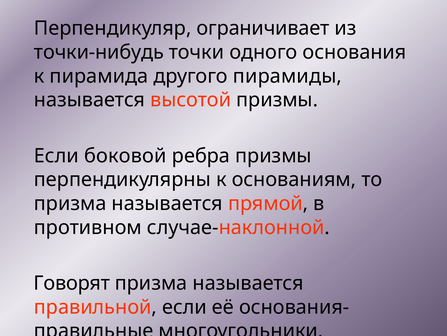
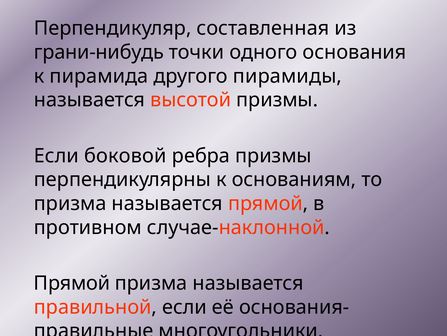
ограничивает: ограничивает -> составленная (263, 28)
точки-нибудь: точки-нибудь -> грани-нибудь (99, 52)
Говорят: Говорят -> Прямой (72, 283)
